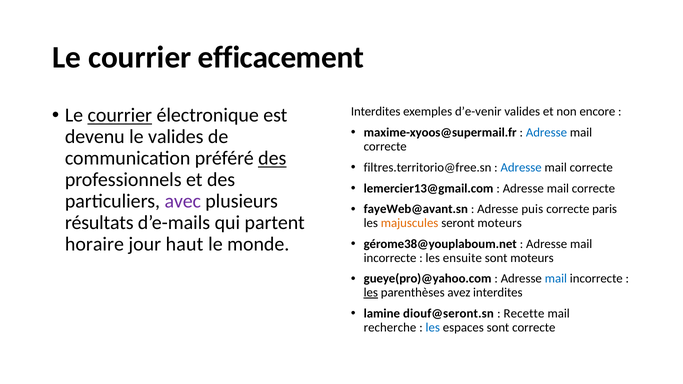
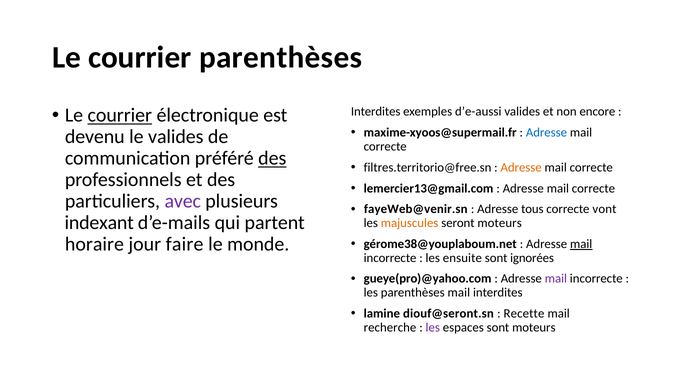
courrier efficacement: efficacement -> parenthèses (281, 57)
d’e-venir: d’e-venir -> d’e-aussi (478, 112)
Adresse colour: blue -> orange (521, 167)
fayeWeb@avant.sn: fayeWeb@avant.sn -> fayeWeb@venir.sn (416, 209)
puis: puis -> tous (532, 209)
paris: paris -> vont (604, 209)
résultats: résultats -> indexant (99, 223)
haut: haut -> faire (185, 244)
mail underline: none -> present (581, 244)
sont moteurs: moteurs -> ignorées (532, 258)
mail colour: blue -> purple (556, 279)
les underline: present -> none (371, 293)
parenthèses avez: avez -> mail (459, 293)
les colour: blue -> purple (433, 328)
sont correcte: correcte -> moteurs (534, 328)
